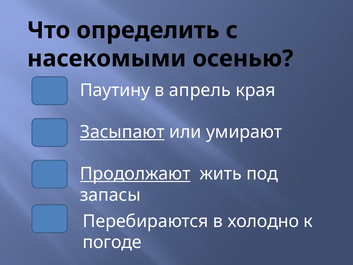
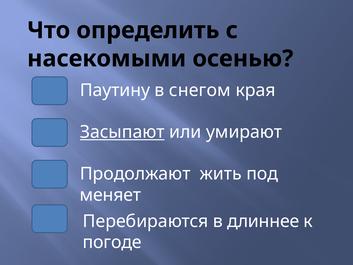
апрель: апрель -> снегом (200, 90)
Продолжают underline: present -> none (135, 174)
запасы: запасы -> меняет (110, 195)
холодно: холодно -> длиннее (263, 221)
